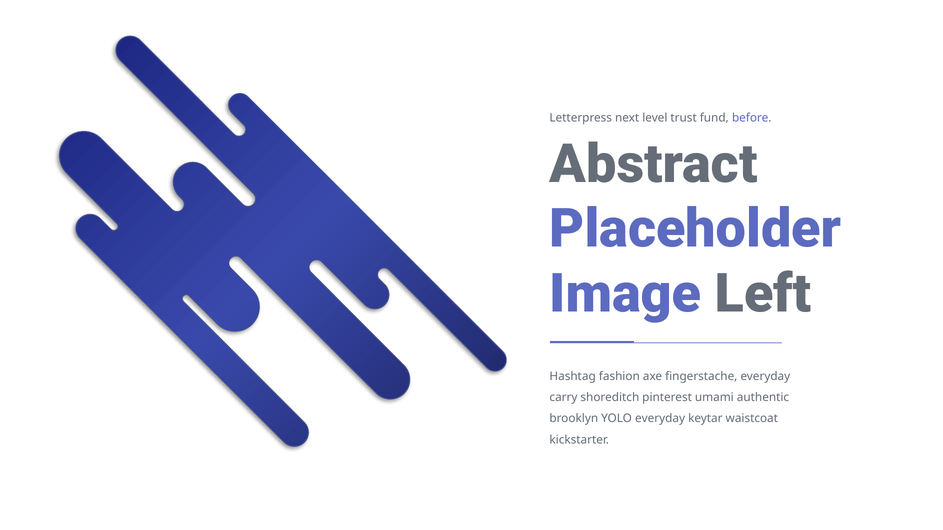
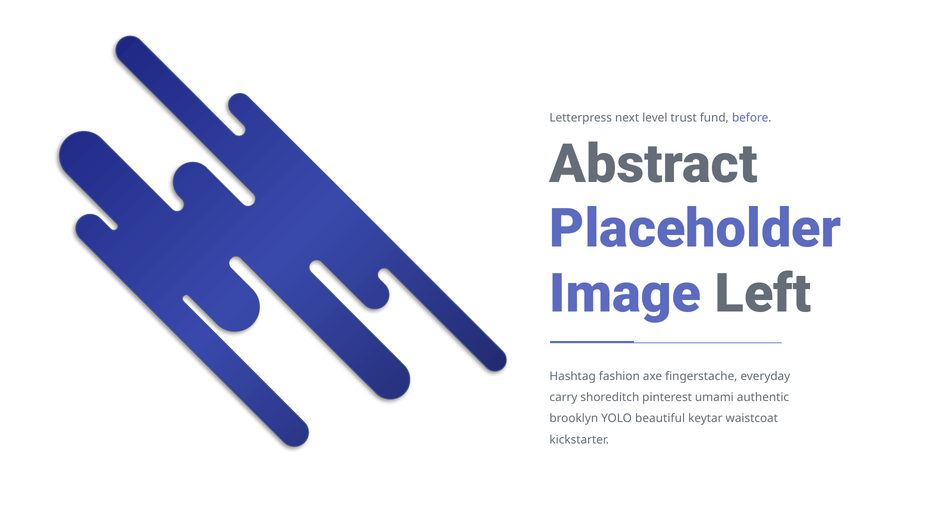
YOLO everyday: everyday -> beautiful (660, 419)
